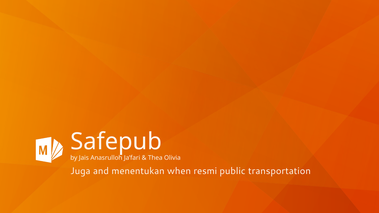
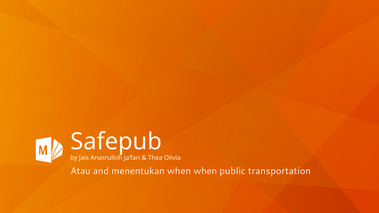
Juga: Juga -> Atau (80, 171)
when resmi: resmi -> when (205, 171)
